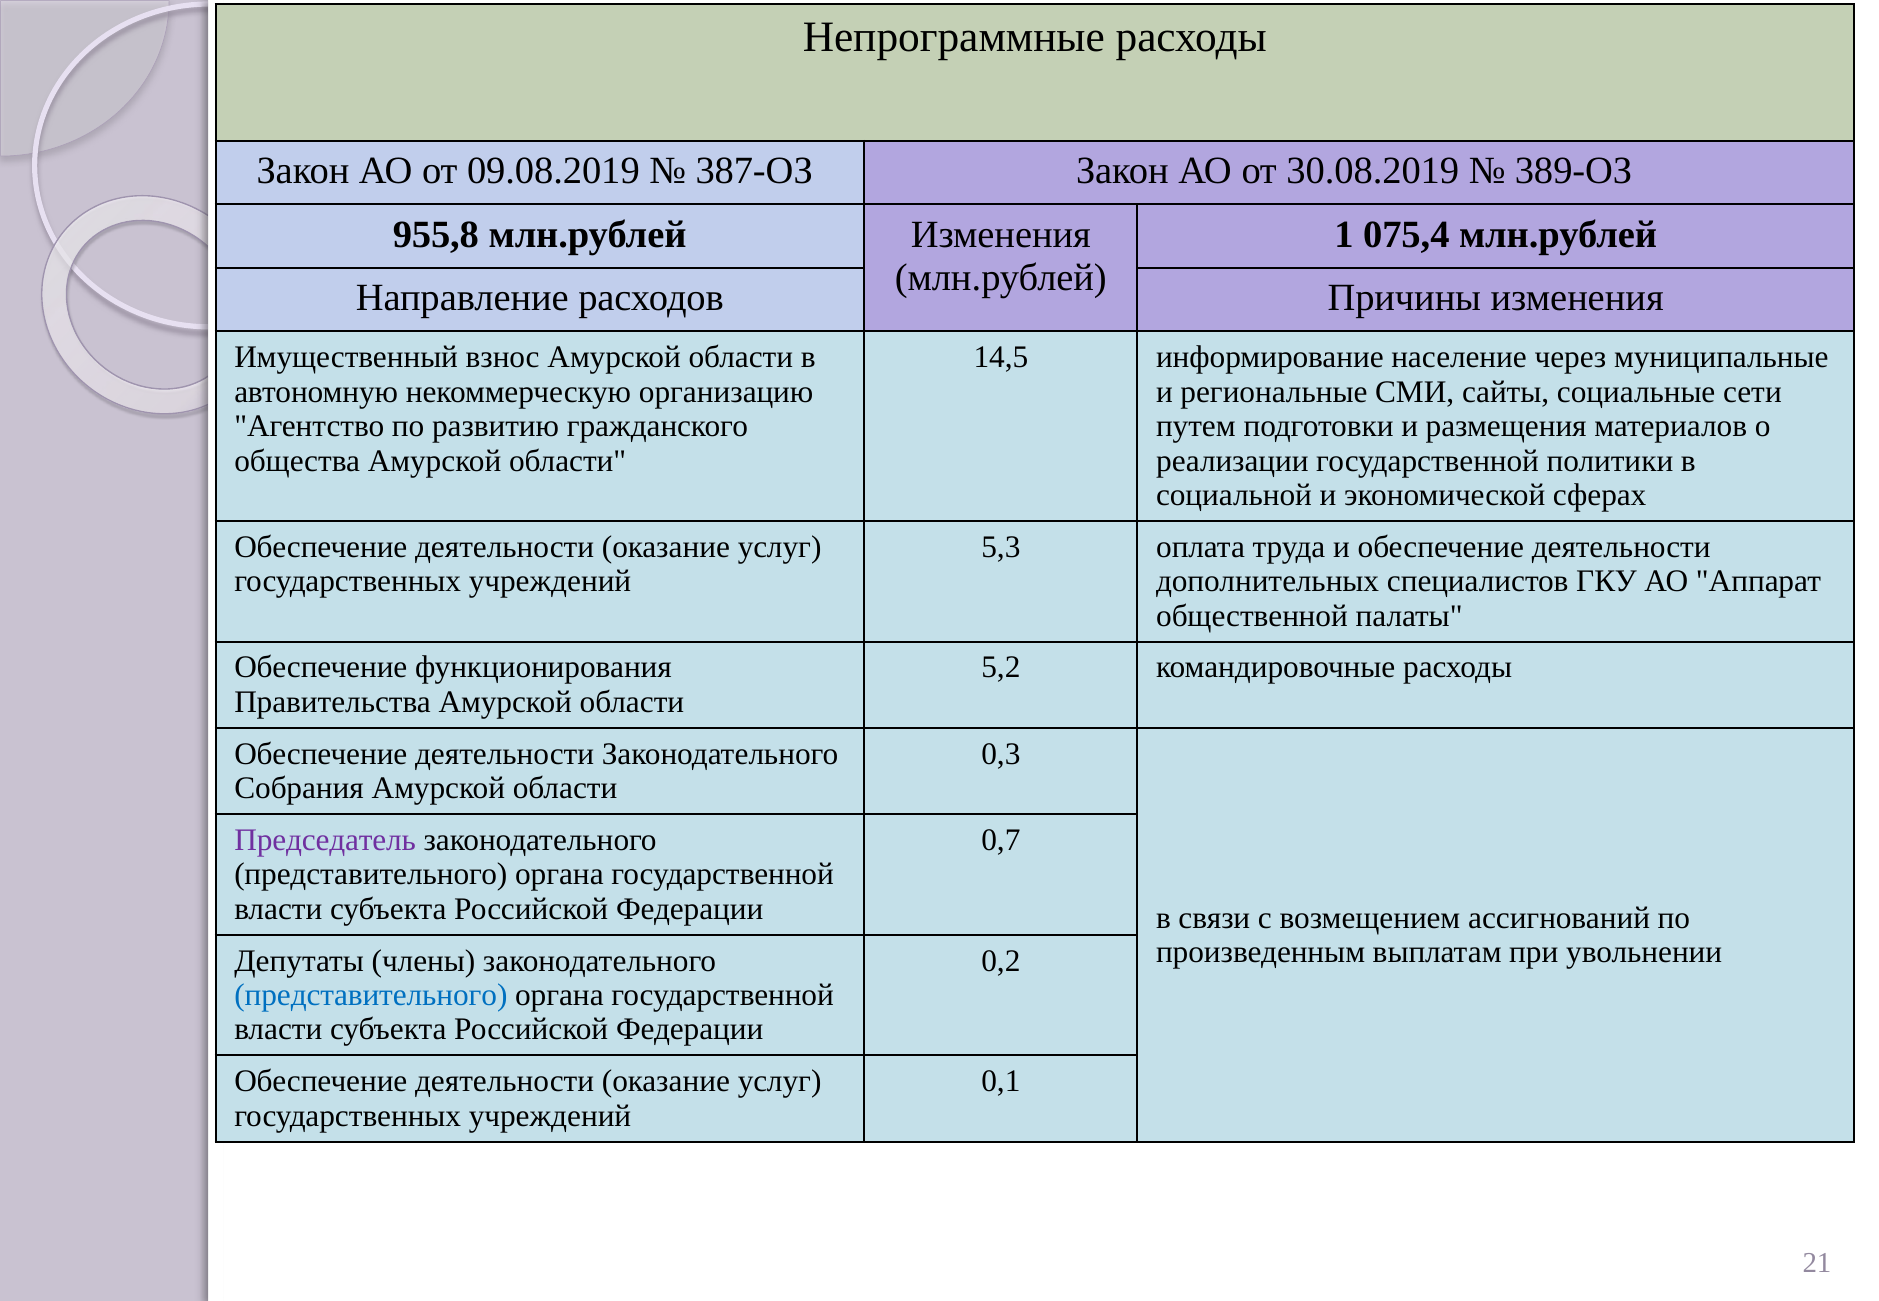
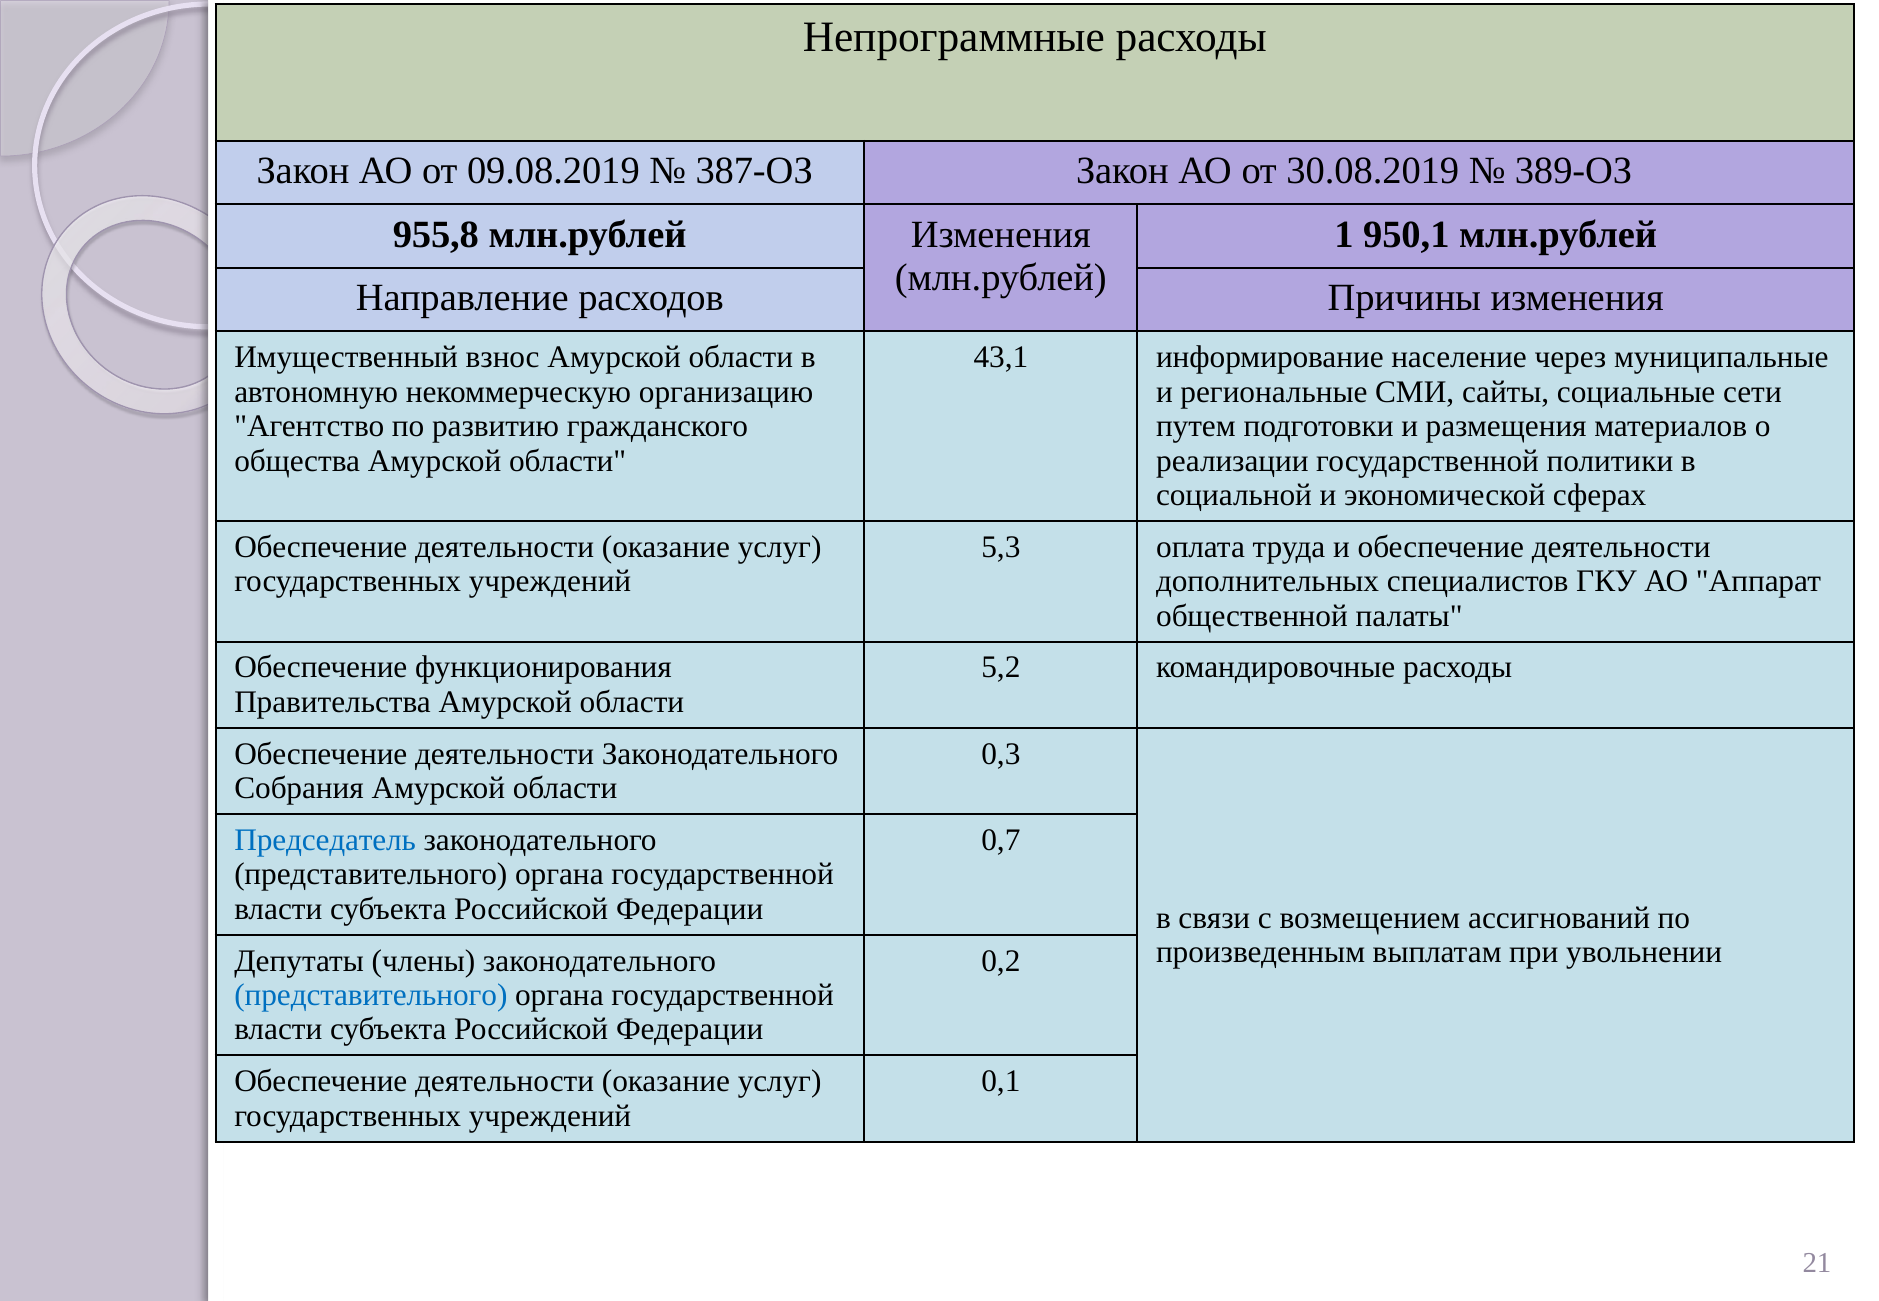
075,4: 075,4 -> 950,1 (1406, 235)
14,5: 14,5 -> 43,1 (1001, 357)
Председатель colour: purple -> blue (325, 840)
